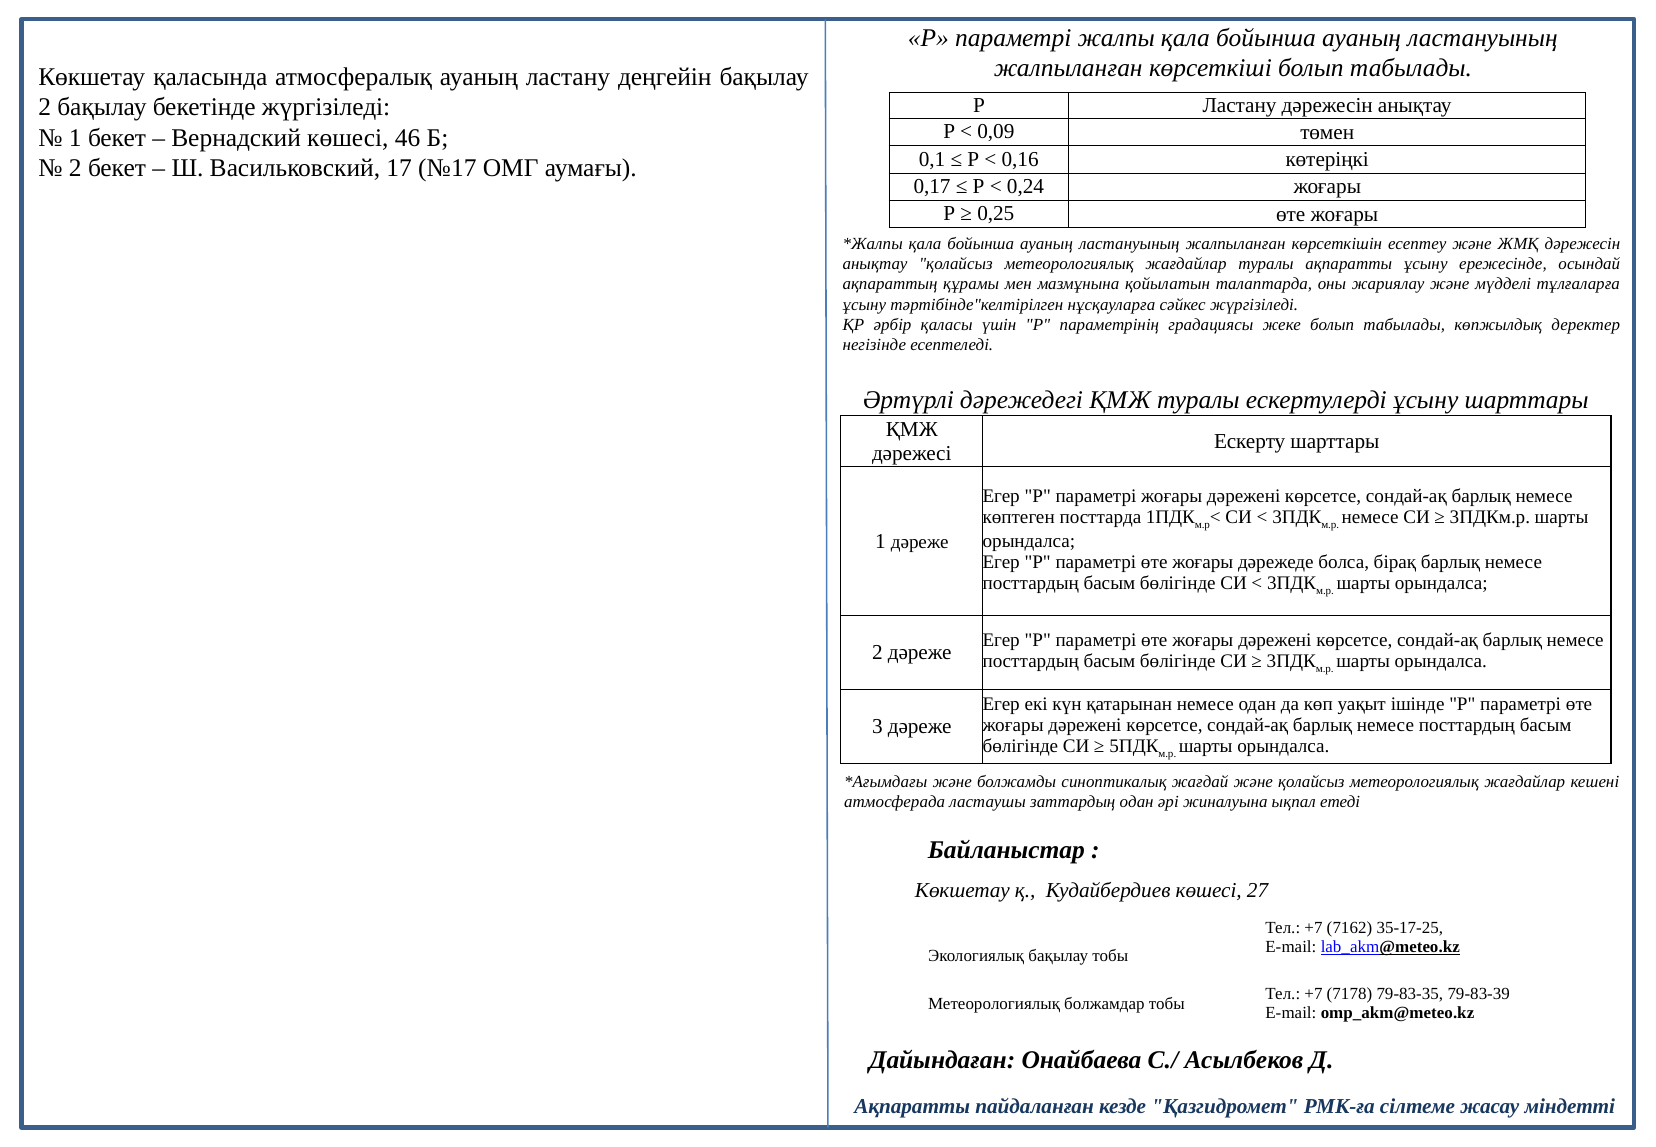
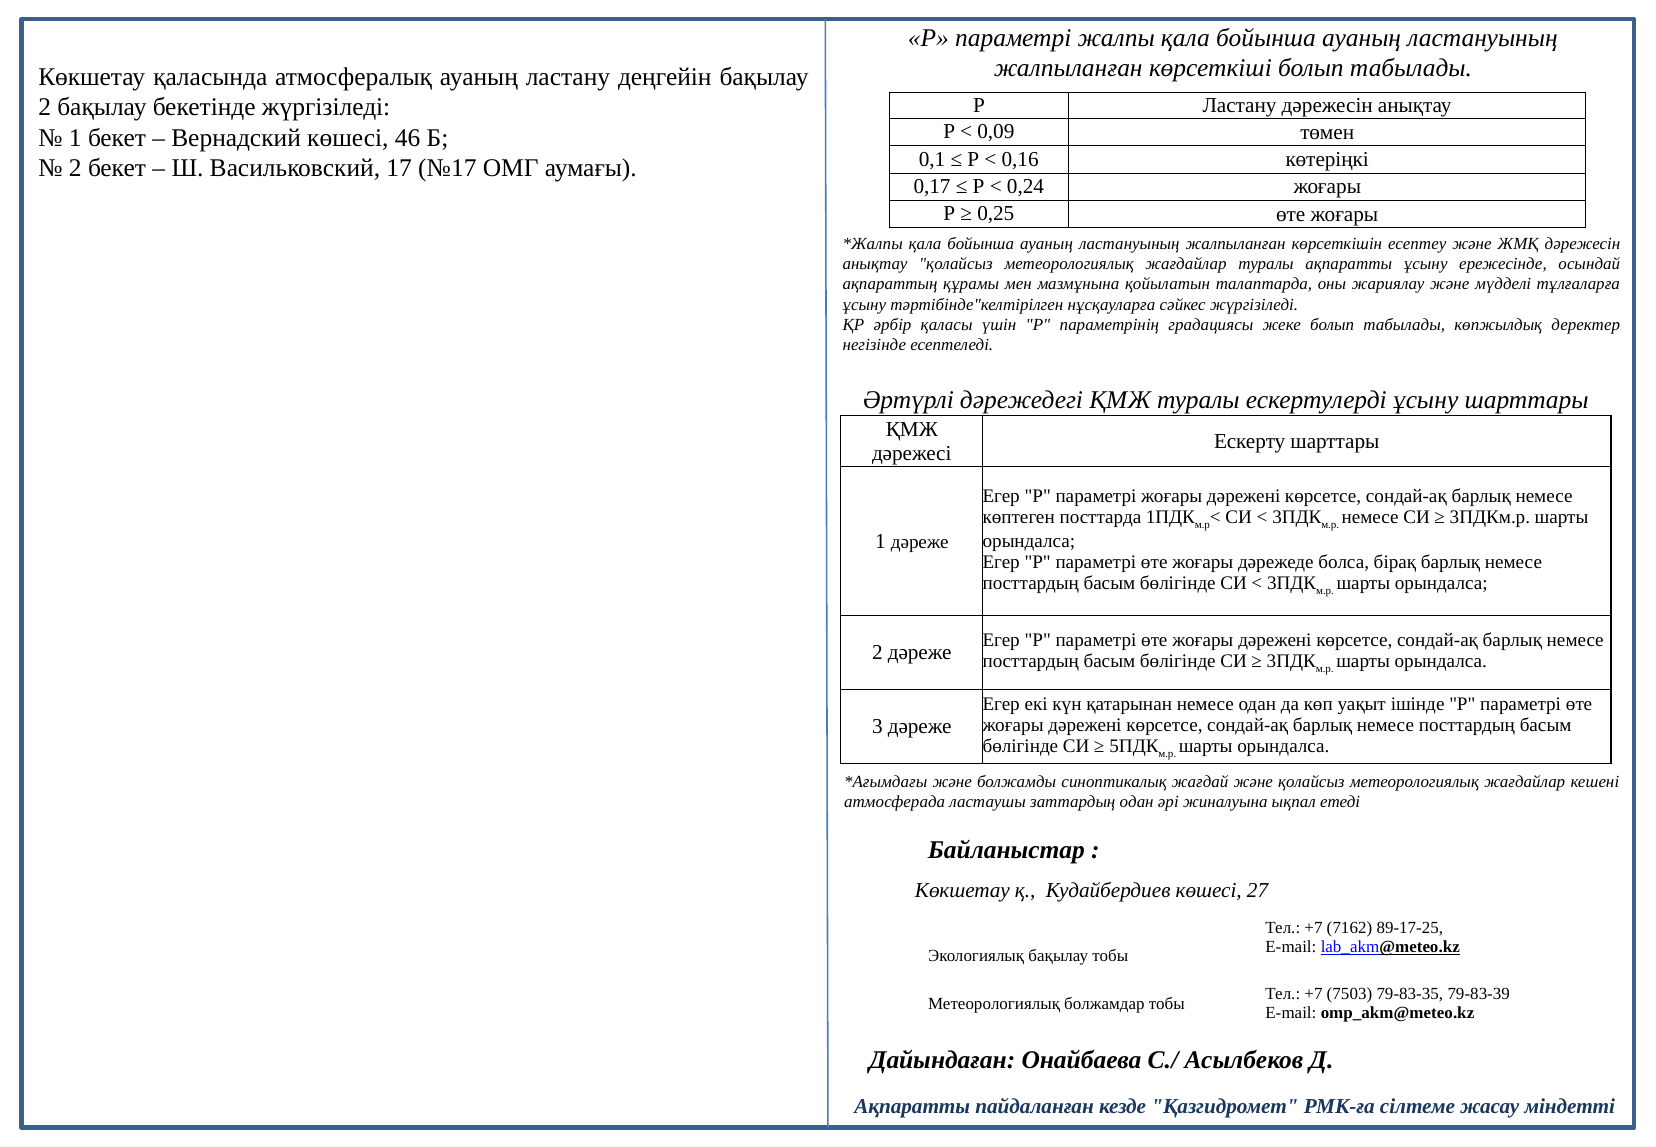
35-17-25: 35-17-25 -> 89-17-25 (1410, 928)
7178: 7178 -> 7503 (1349, 994)
